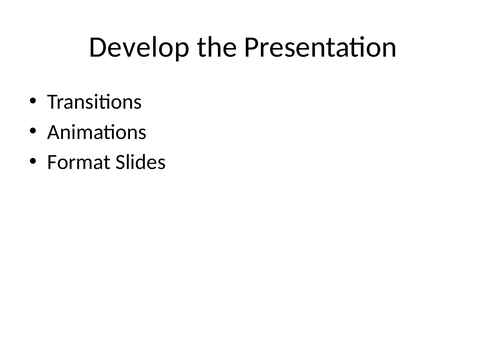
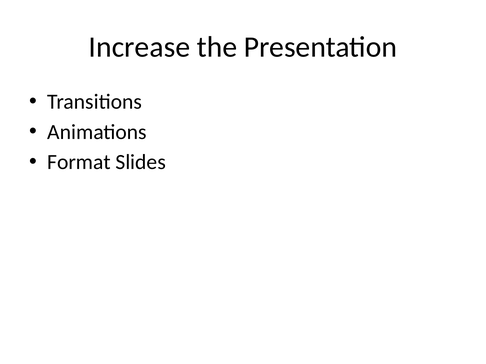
Develop: Develop -> Increase (139, 47)
